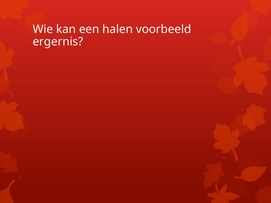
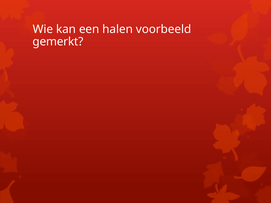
ergernis: ergernis -> gemerkt (58, 42)
